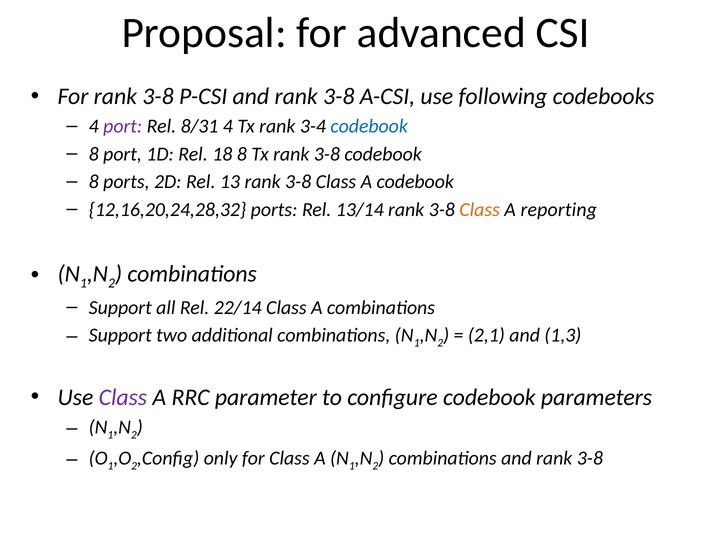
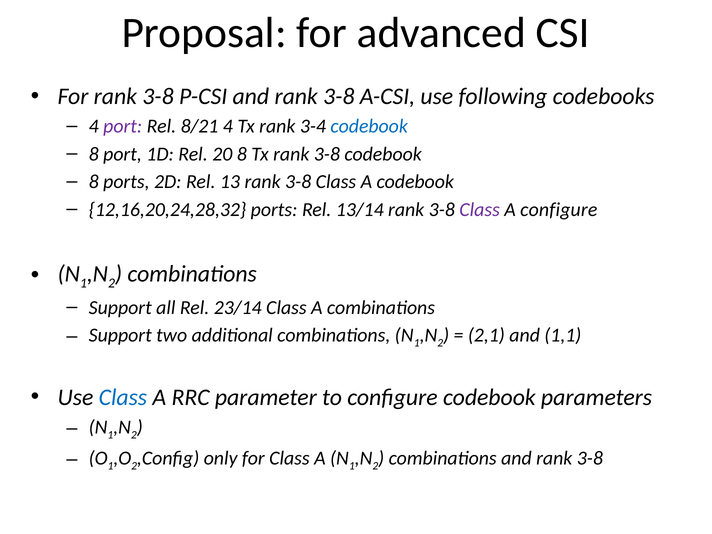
8/31: 8/31 -> 8/21 (199, 126)
18: 18 -> 20 (222, 154)
Class colour: orange -> purple (480, 209)
A reporting: reporting -> configure (559, 209)
22/14: 22/14 -> 23/14 (238, 308)
1,3: 1,3 -> 1,1 (563, 335)
Class colour: purple -> blue (123, 397)
